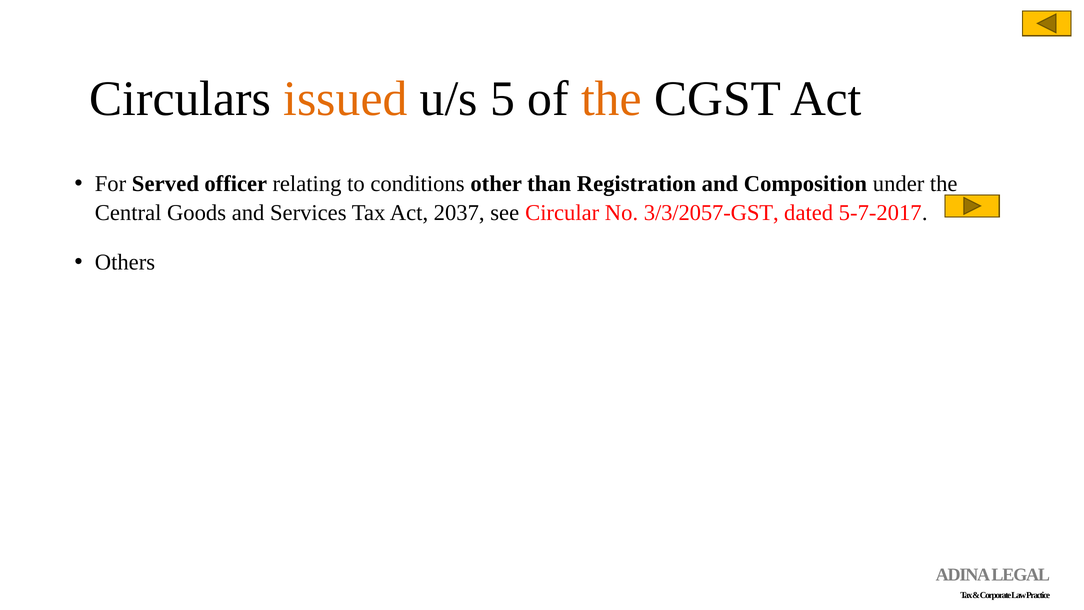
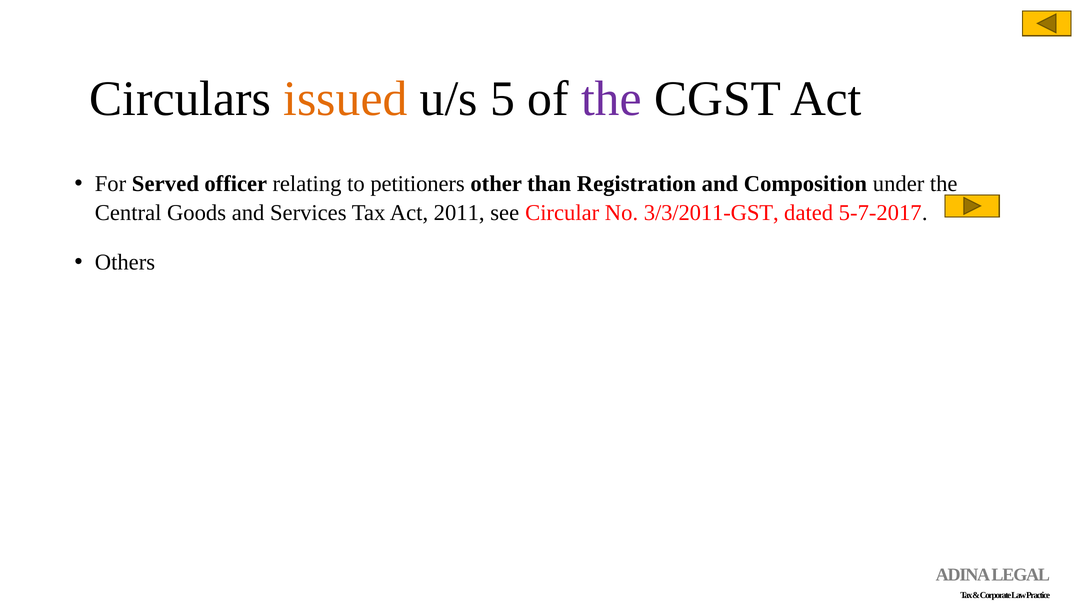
the colour: orange -> purple (611, 99)
conditions: conditions -> petitioners (418, 184)
2037: 2037 -> 2011 (459, 213)
3/3/2057-GST: 3/3/2057-GST -> 3/3/2011-GST (711, 213)
